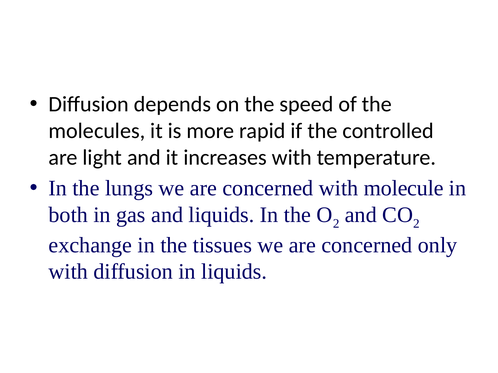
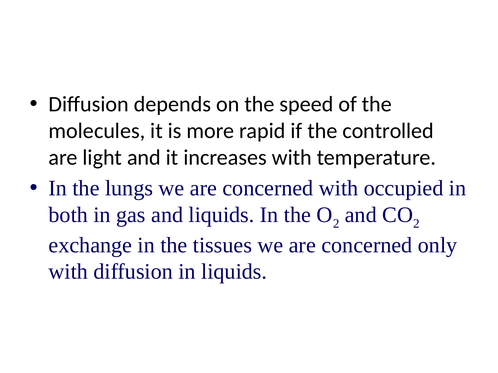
molecule: molecule -> occupied (404, 189)
